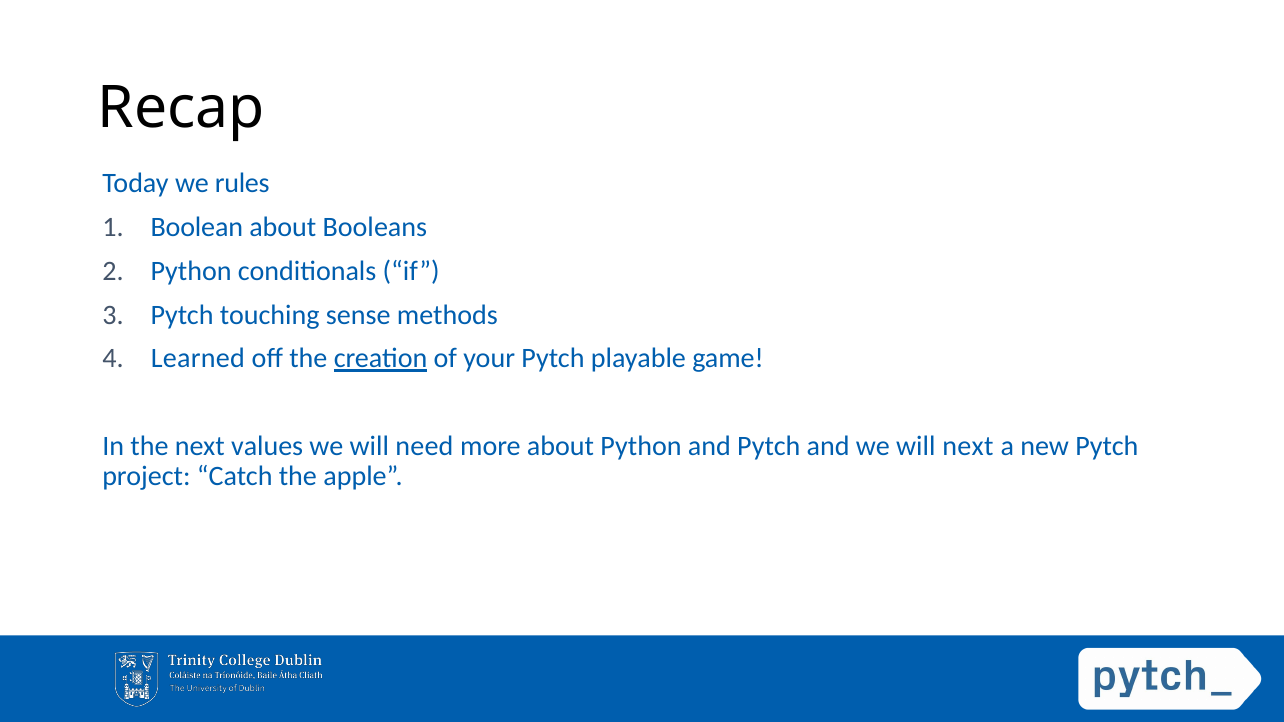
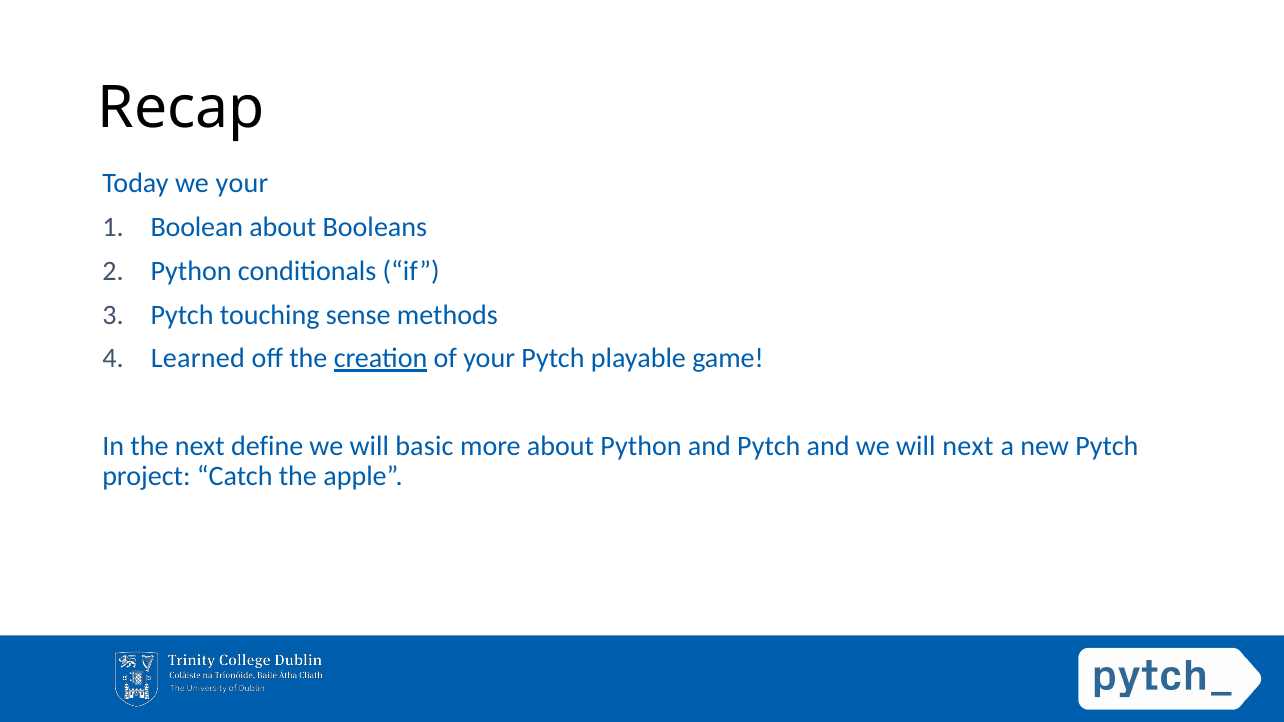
we rules: rules -> your (242, 184)
values: values -> define (267, 447)
need: need -> basic (424, 447)
